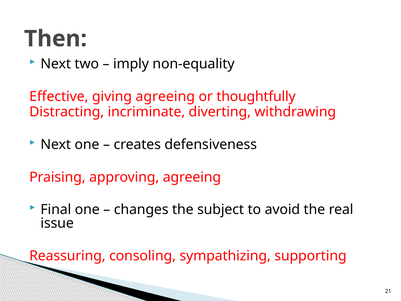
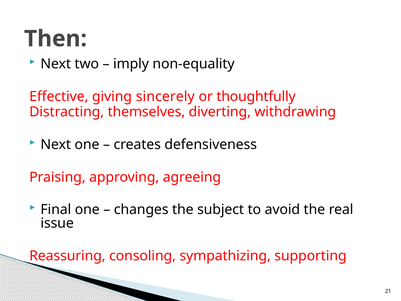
giving agreeing: agreeing -> sincerely (165, 96)
incriminate: incriminate -> themselves (146, 112)
